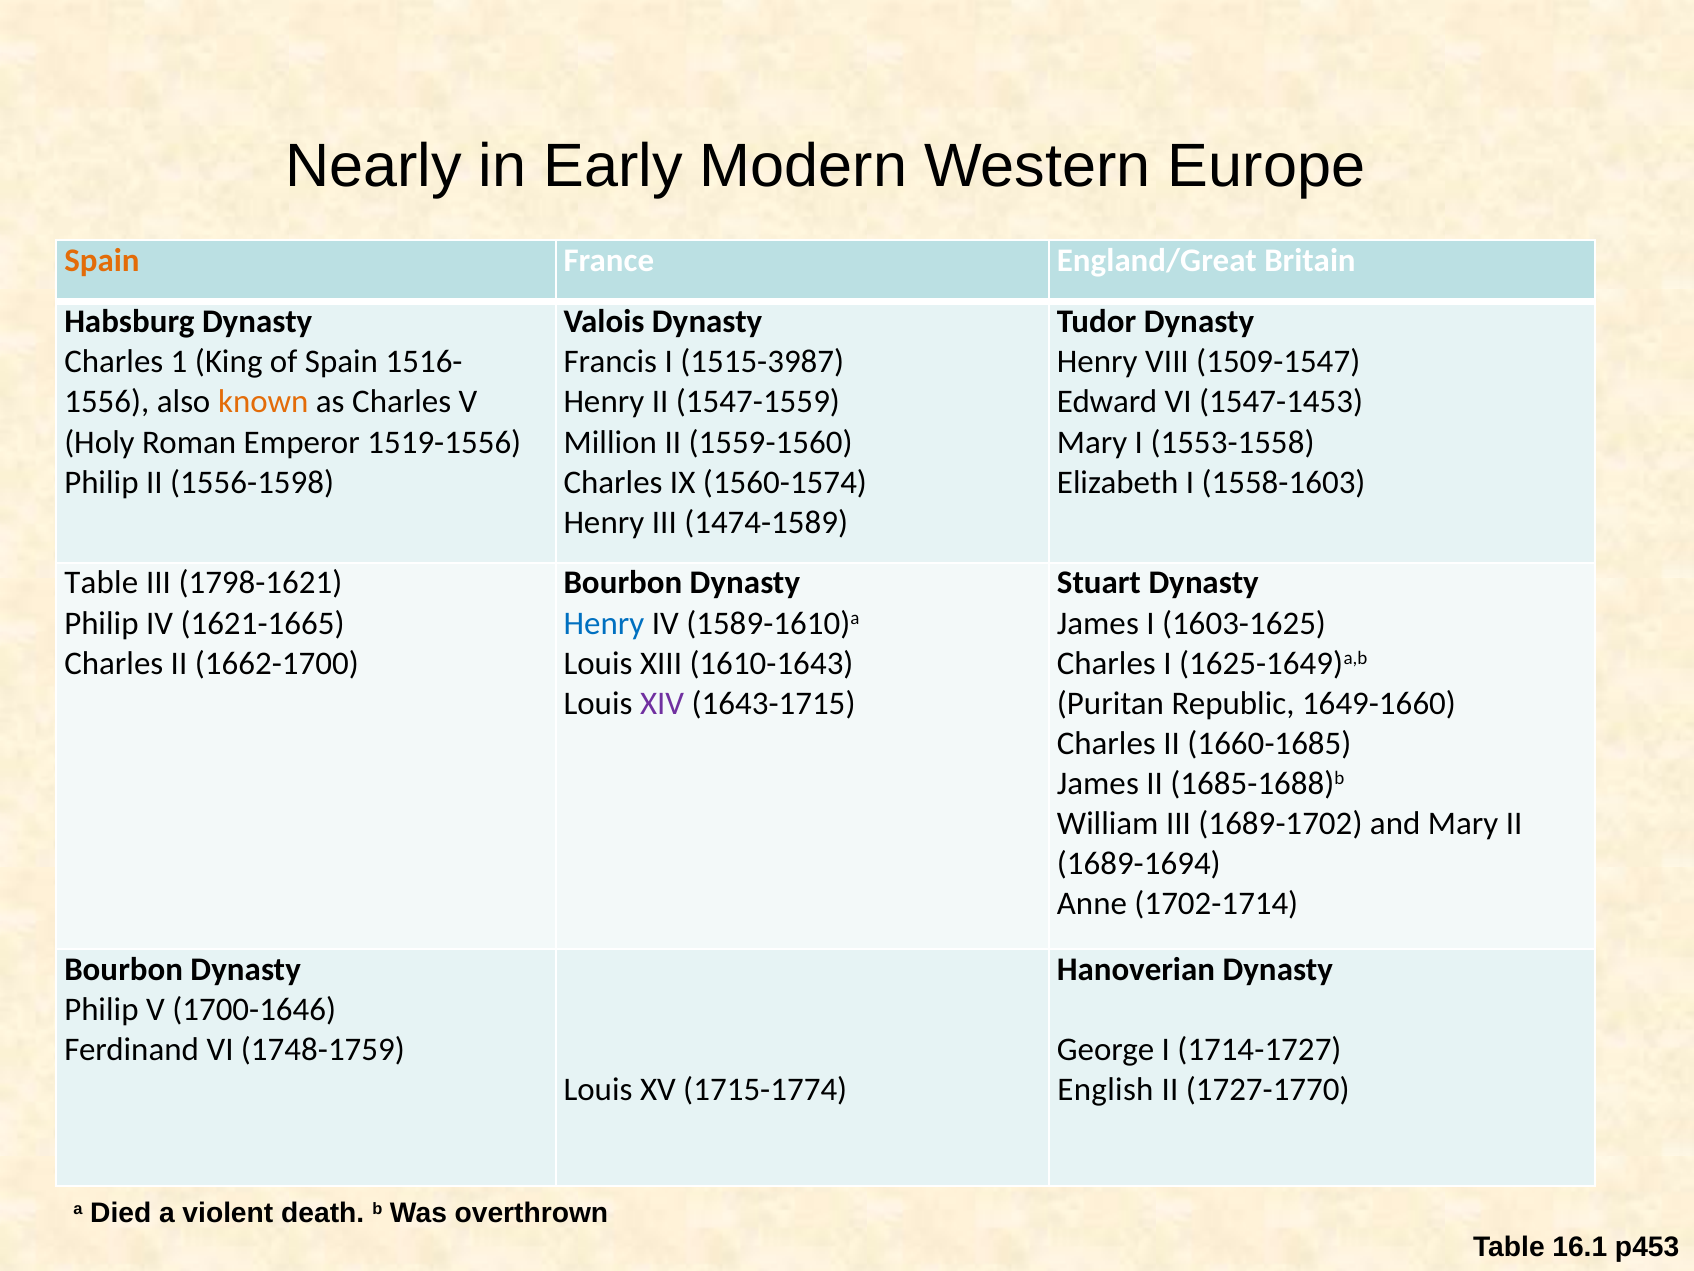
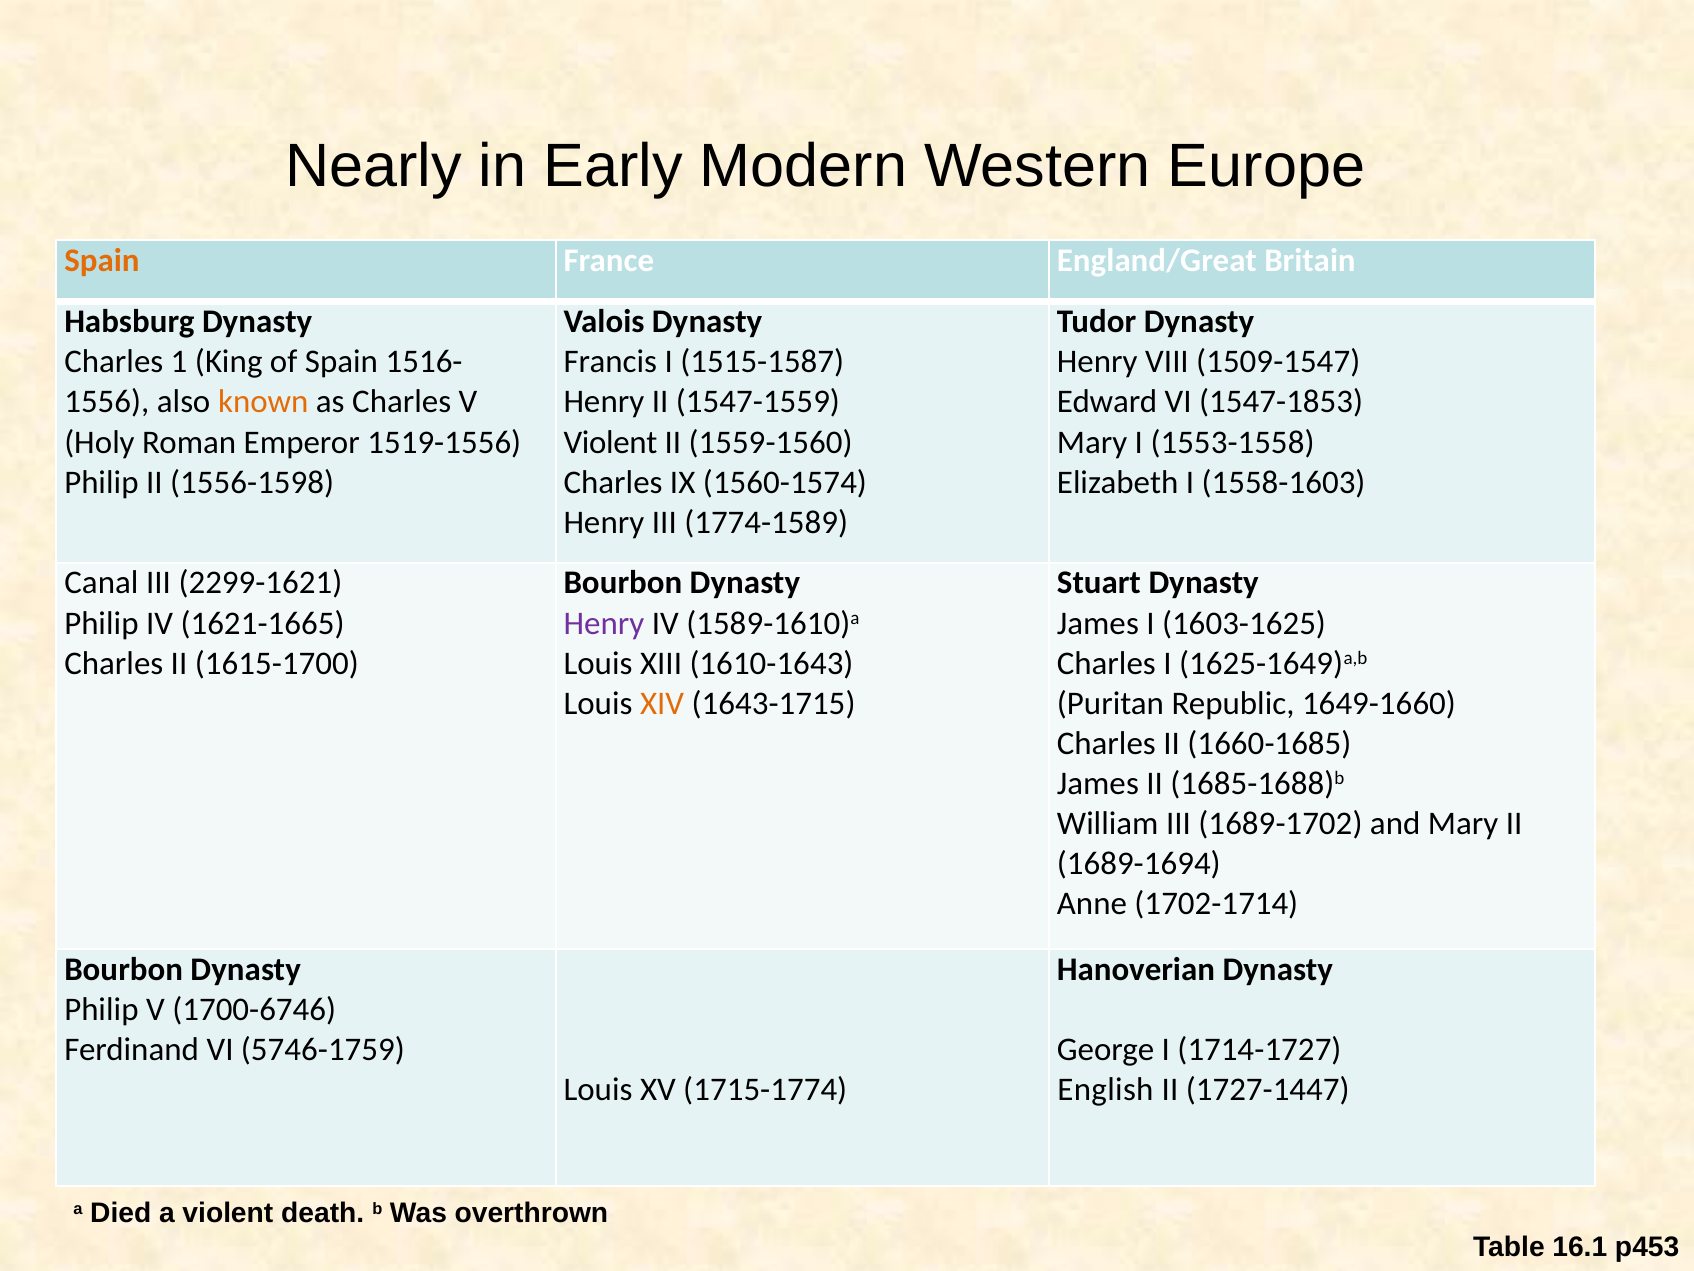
1515-3987: 1515-3987 -> 1515-1587 (762, 362)
1547-1453: 1547-1453 -> 1547-1853 (1281, 402)
Million: Million -> Violent (610, 442)
1474-1589: 1474-1589 -> 1774-1589 (766, 522)
Table: Table -> Canal (101, 583)
1798-1621: 1798-1621 -> 2299-1621 (260, 583)
Henry colour: blue -> purple (604, 623)
1662-1700: 1662-1700 -> 1615-1700 (277, 663)
XIV colour: purple -> orange (662, 703)
1700-1646: 1700-1646 -> 1700-6746 (254, 1009)
1748-1759: 1748-1759 -> 5746-1759 (323, 1050)
1727-1770: 1727-1770 -> 1727-1447 (1268, 1090)
